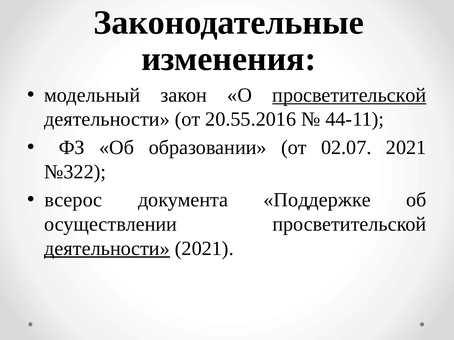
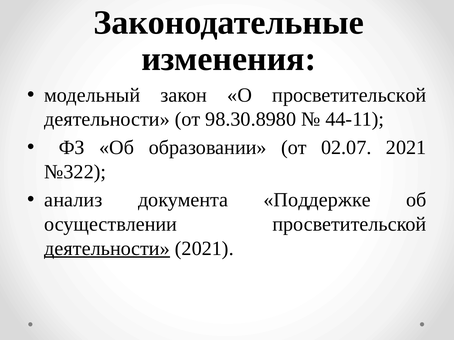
просветительской underline: present -> none (349, 95)
20.55.2016: 20.55.2016 -> 98.30.8980 (251, 119)
всерос: всерос -> анализ (73, 200)
